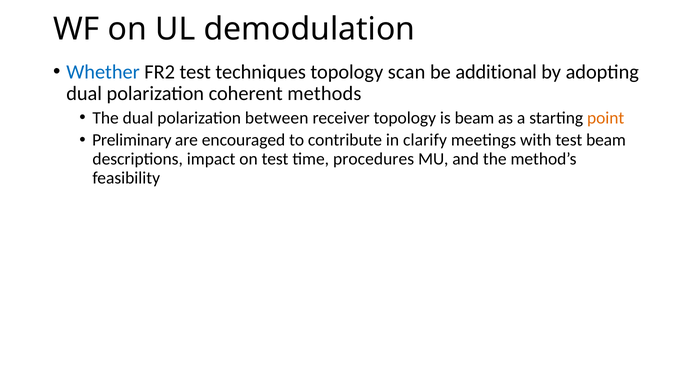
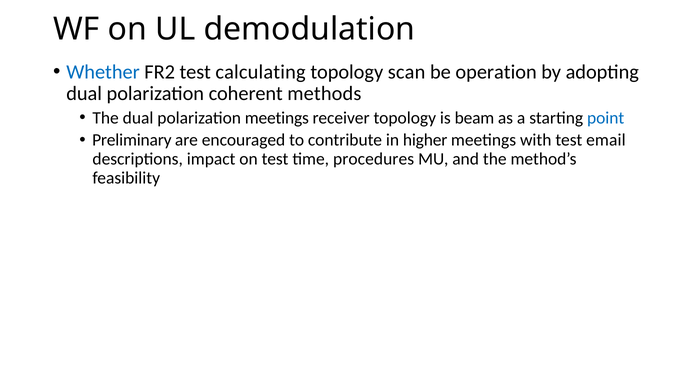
techniques: techniques -> calculating (260, 72)
additional: additional -> operation (496, 72)
polarization between: between -> meetings (277, 118)
point colour: orange -> blue (606, 118)
clarify: clarify -> higher (425, 140)
test beam: beam -> email (606, 140)
